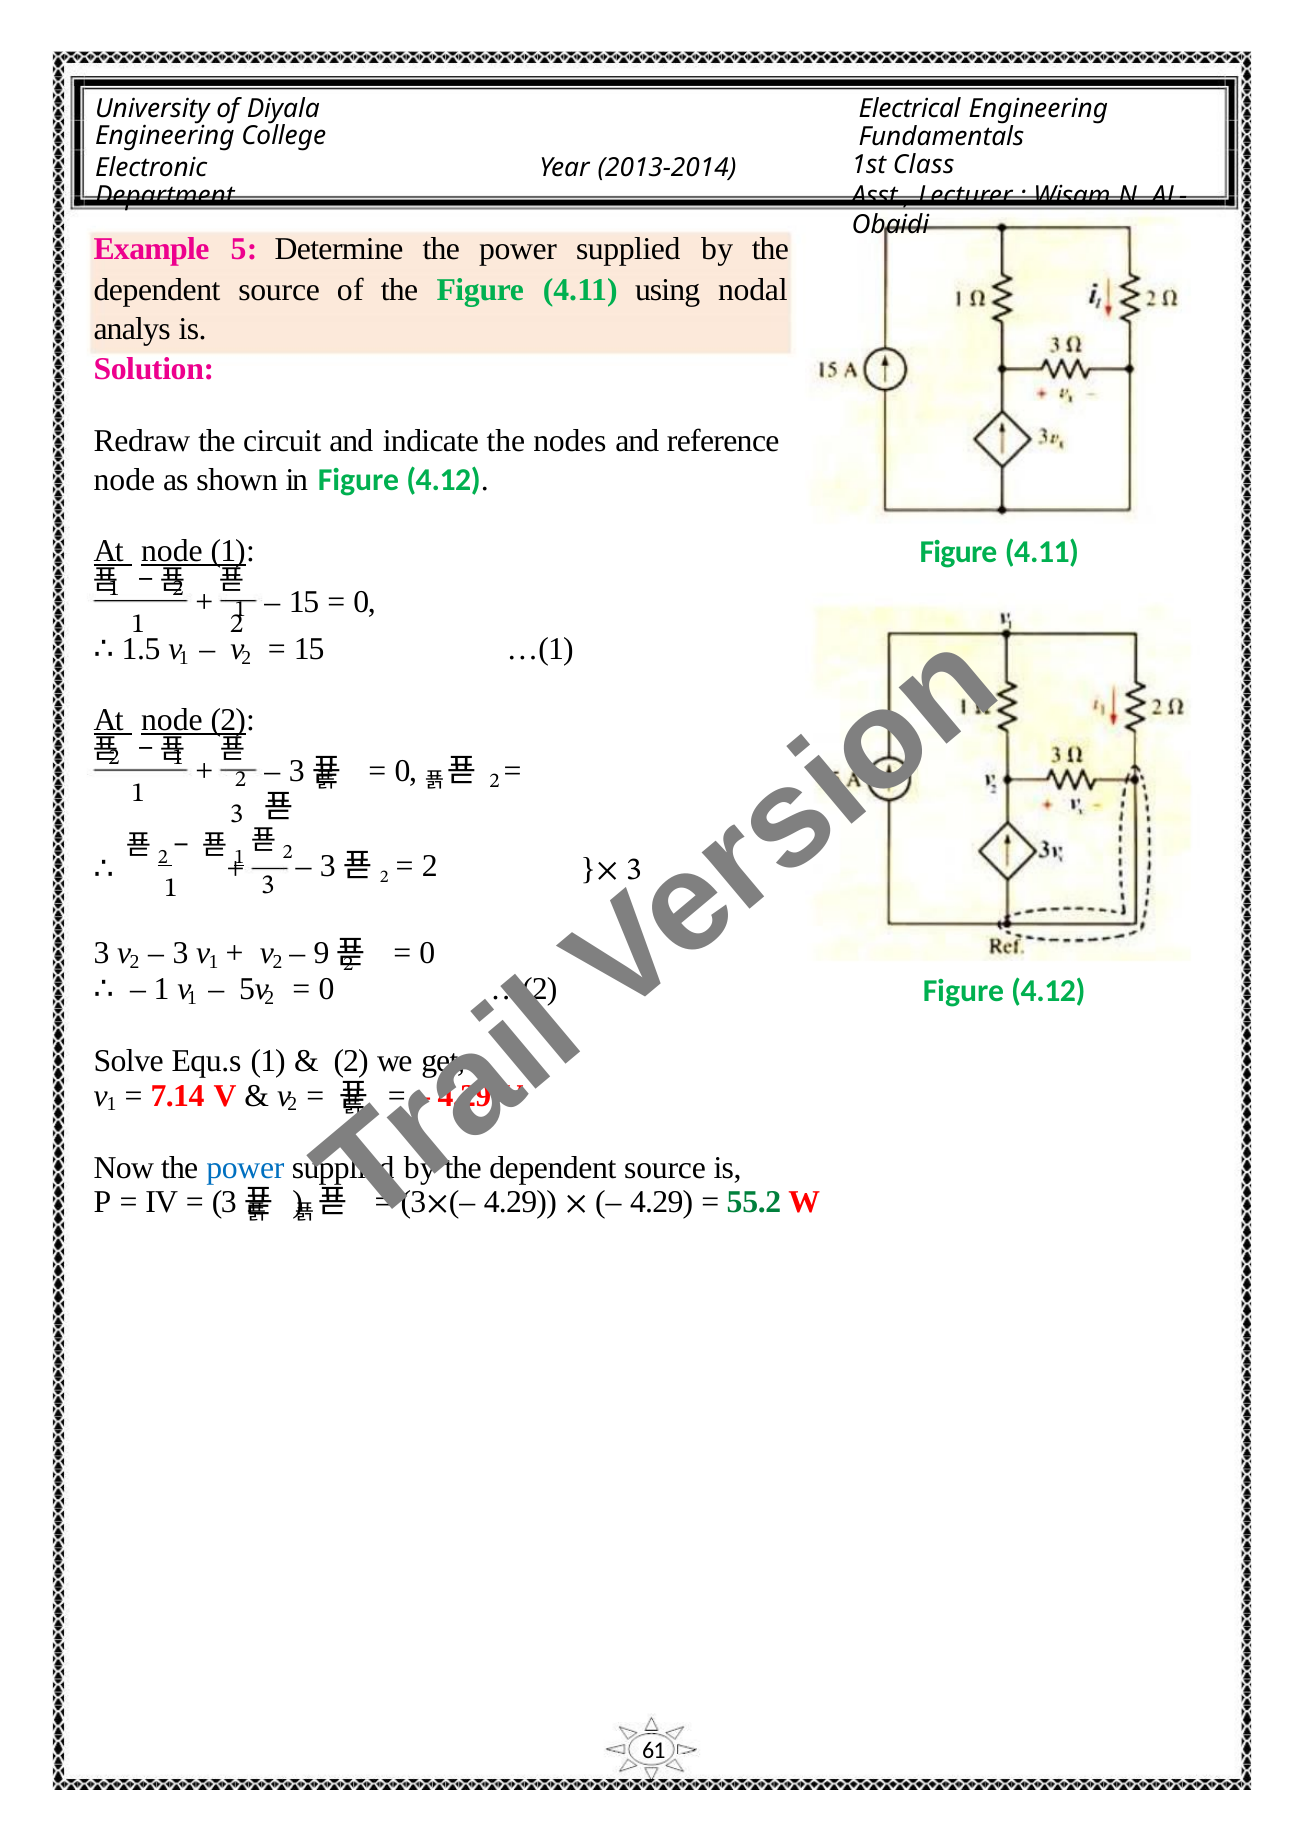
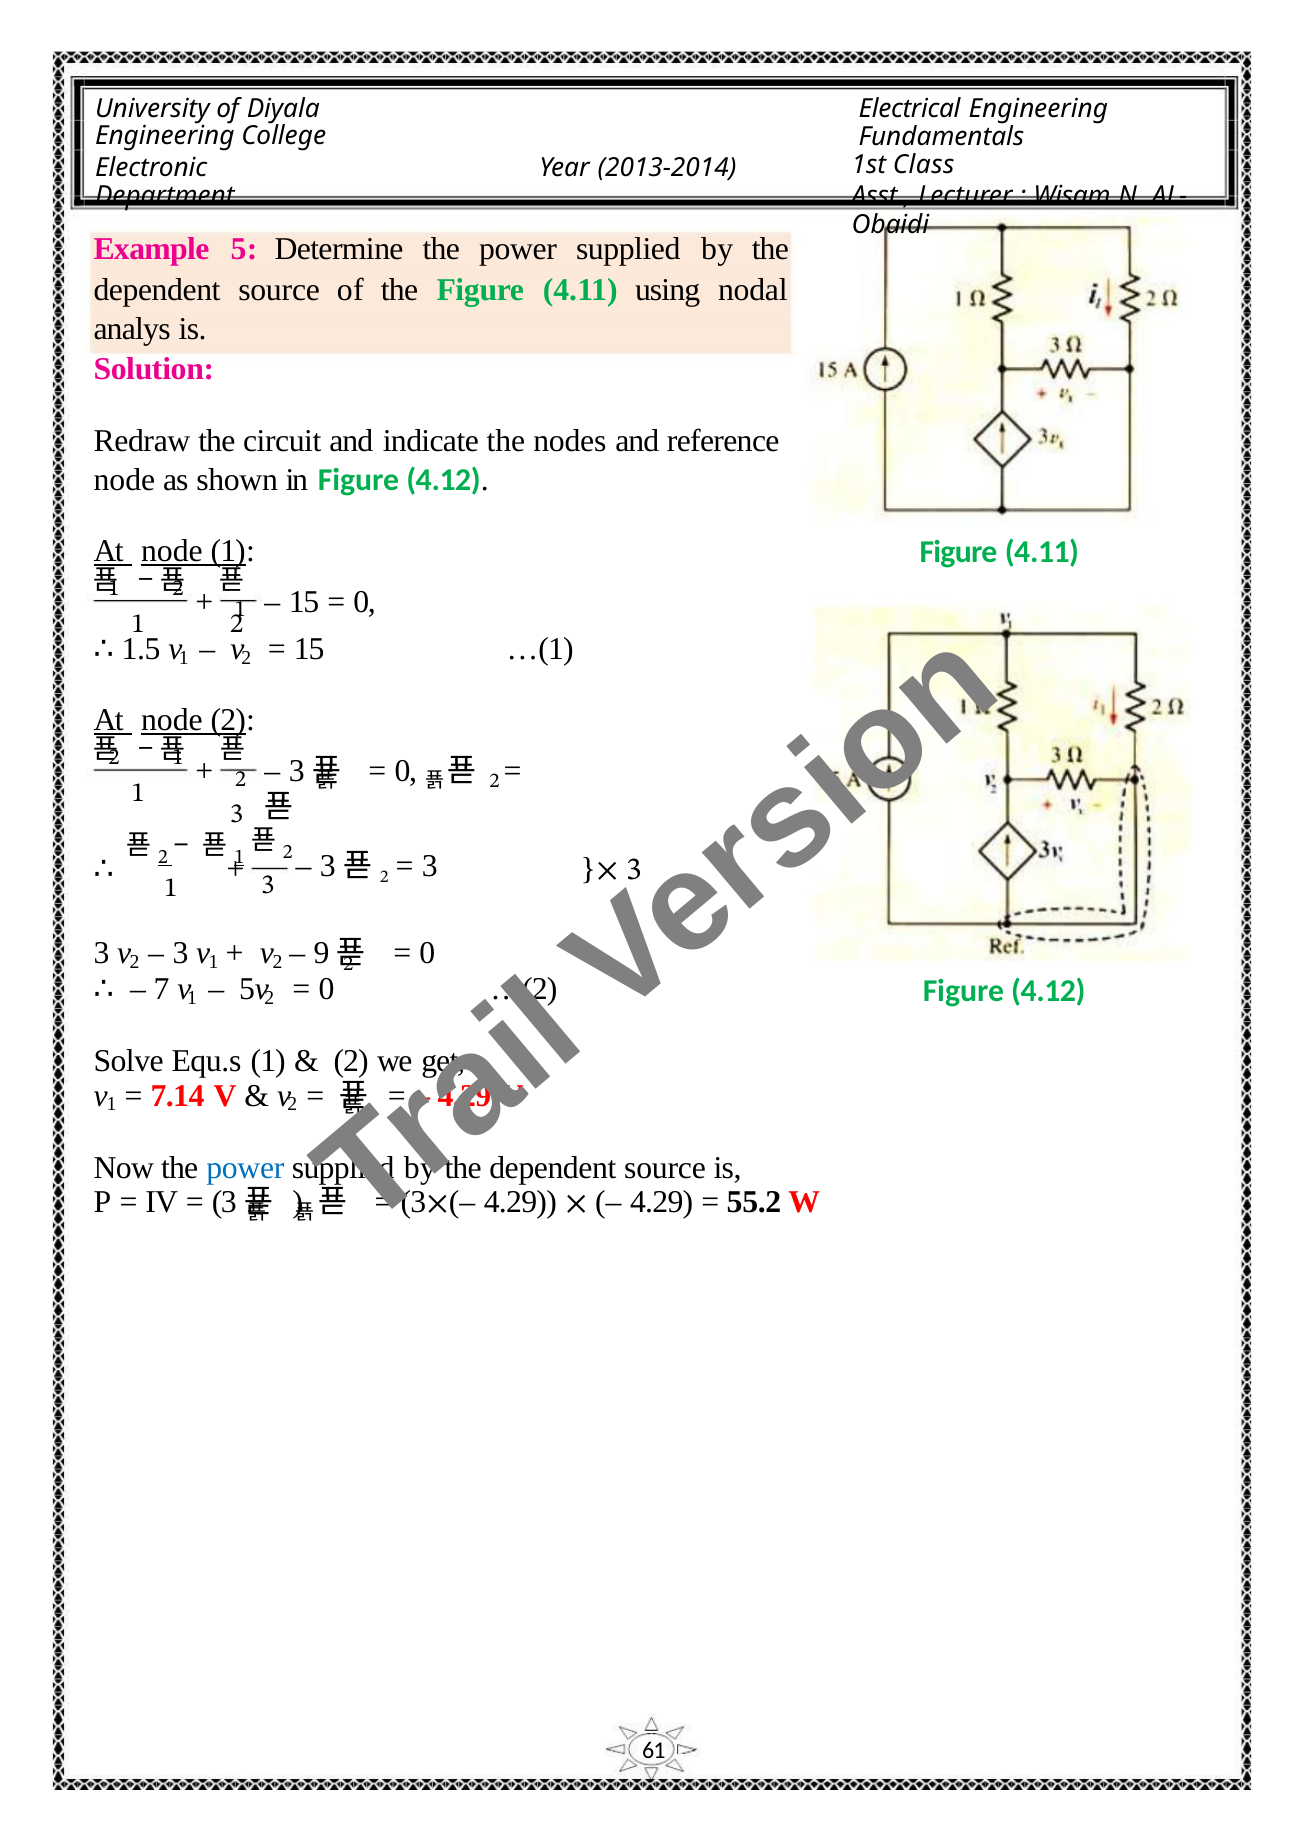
2: 2 -> 3 (430, 866)
1: 1 -> 7 (162, 989)
55.2 colour: green -> black (754, 1202)
